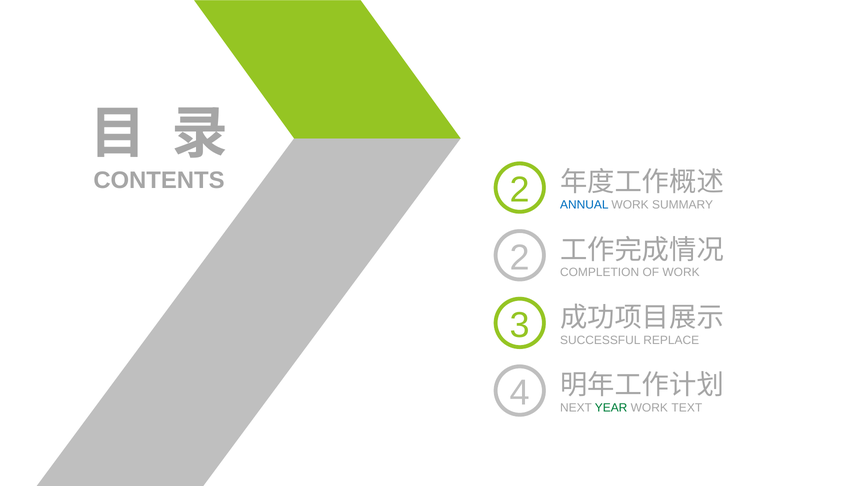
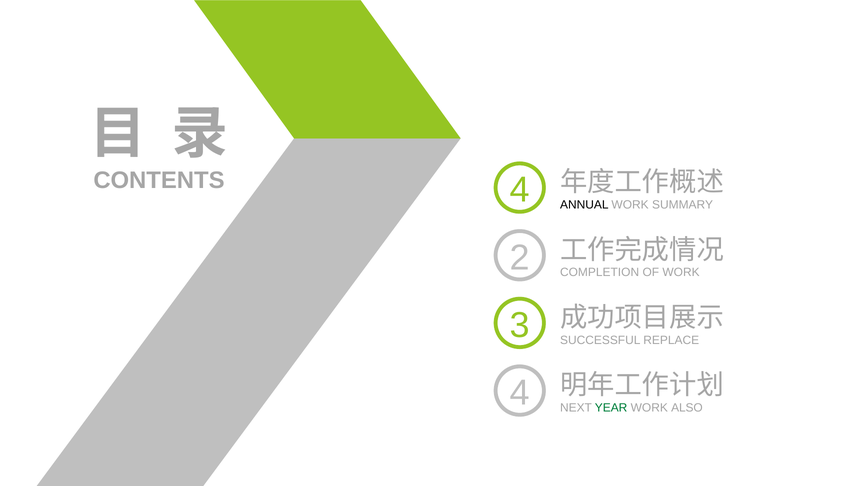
2: 2 -> 4 (520, 190)
ANNUAL colour: blue -> black (584, 205)
TEXT: TEXT -> ALSO (687, 408)
